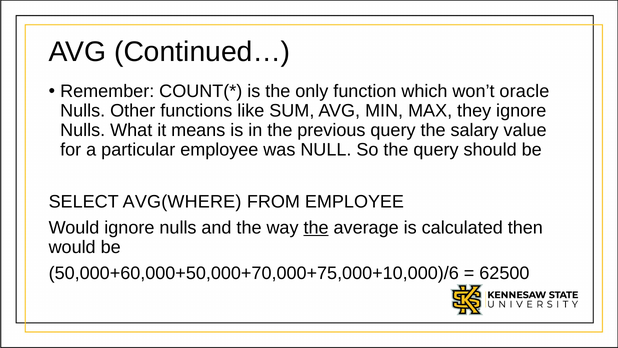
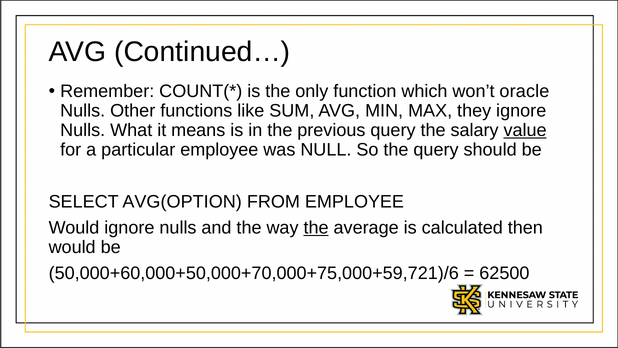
value underline: none -> present (525, 130)
AVG(WHERE: AVG(WHERE -> AVG(OPTION (182, 202)
50,000+60,000+50,000+70,000+75,000+10,000)/6: 50,000+60,000+50,000+70,000+75,000+10,000)/6 -> 50,000+60,000+50,000+70,000+75,000+59,721)/6 (254, 273)
